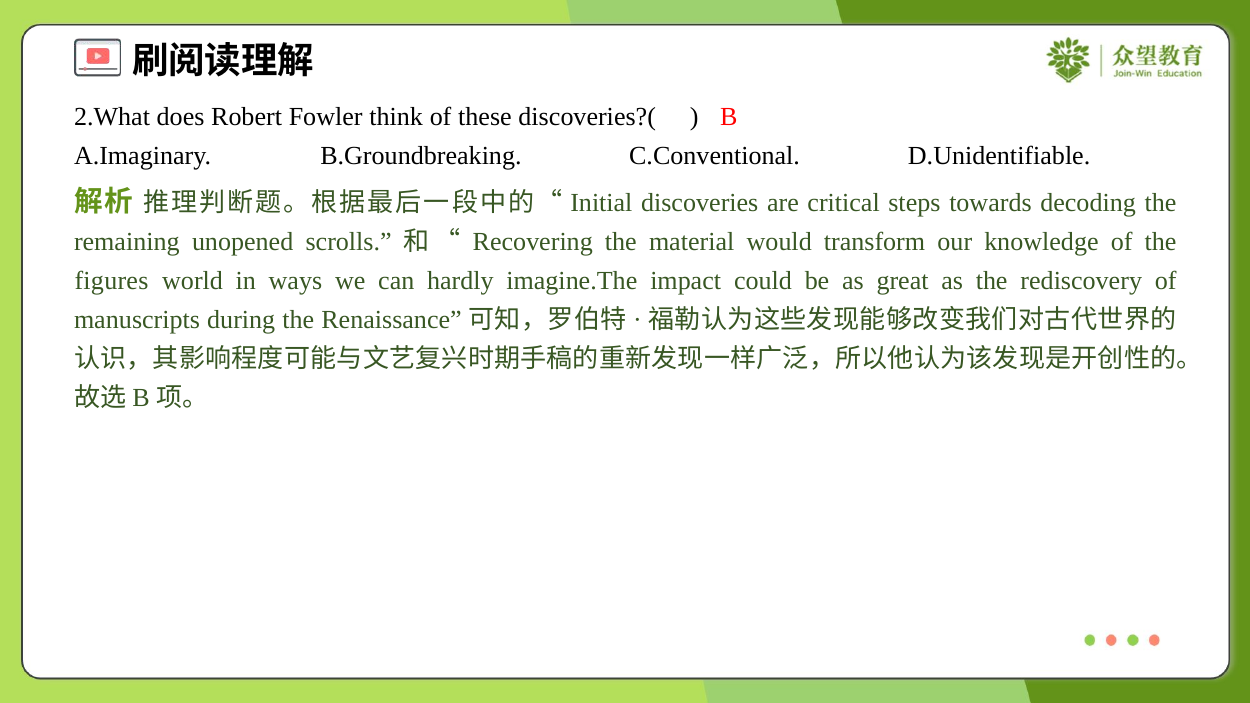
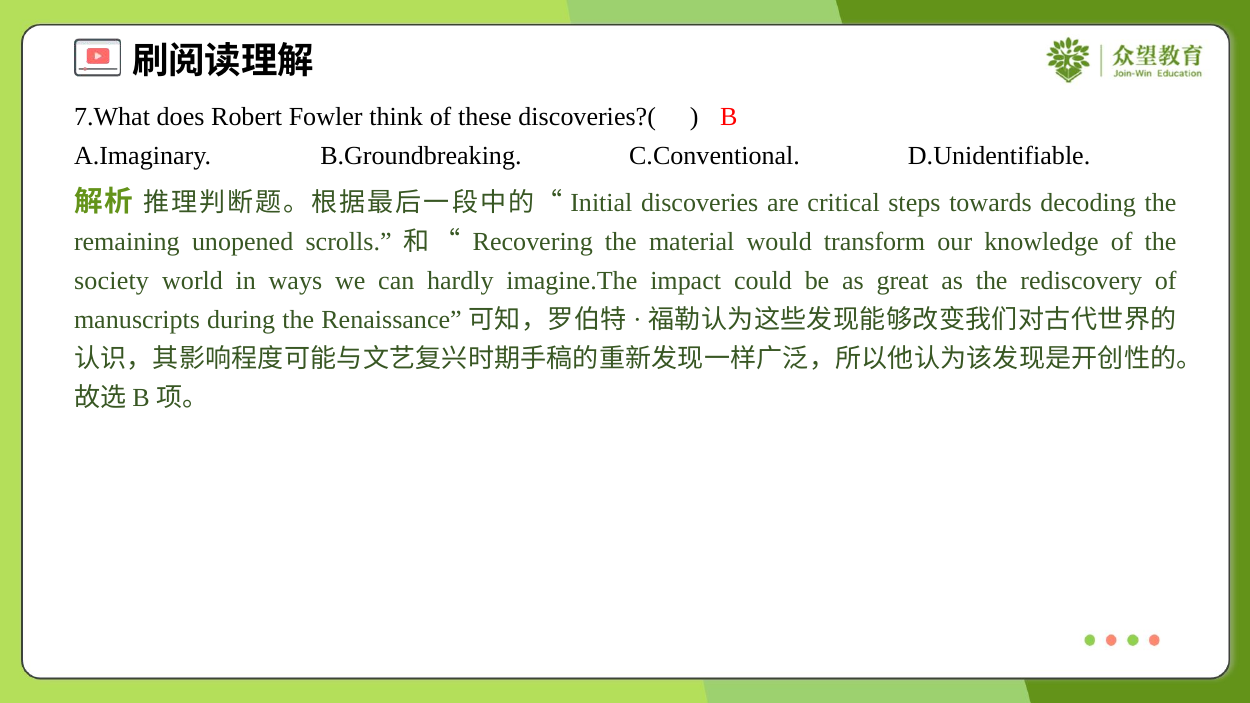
2.What: 2.What -> 7.What (112, 117)
figures: figures -> society (112, 281)
